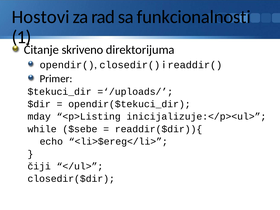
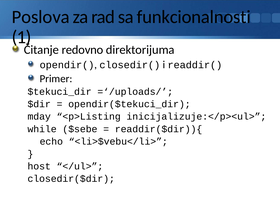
Hostovi: Hostovi -> Poslova (41, 17)
skriveno: skriveno -> redovno (82, 50)
<li>$ereg</li>: <li>$ereg</li> -> <li>$vebu</li> (118, 141)
čiji: čiji -> host (39, 166)
